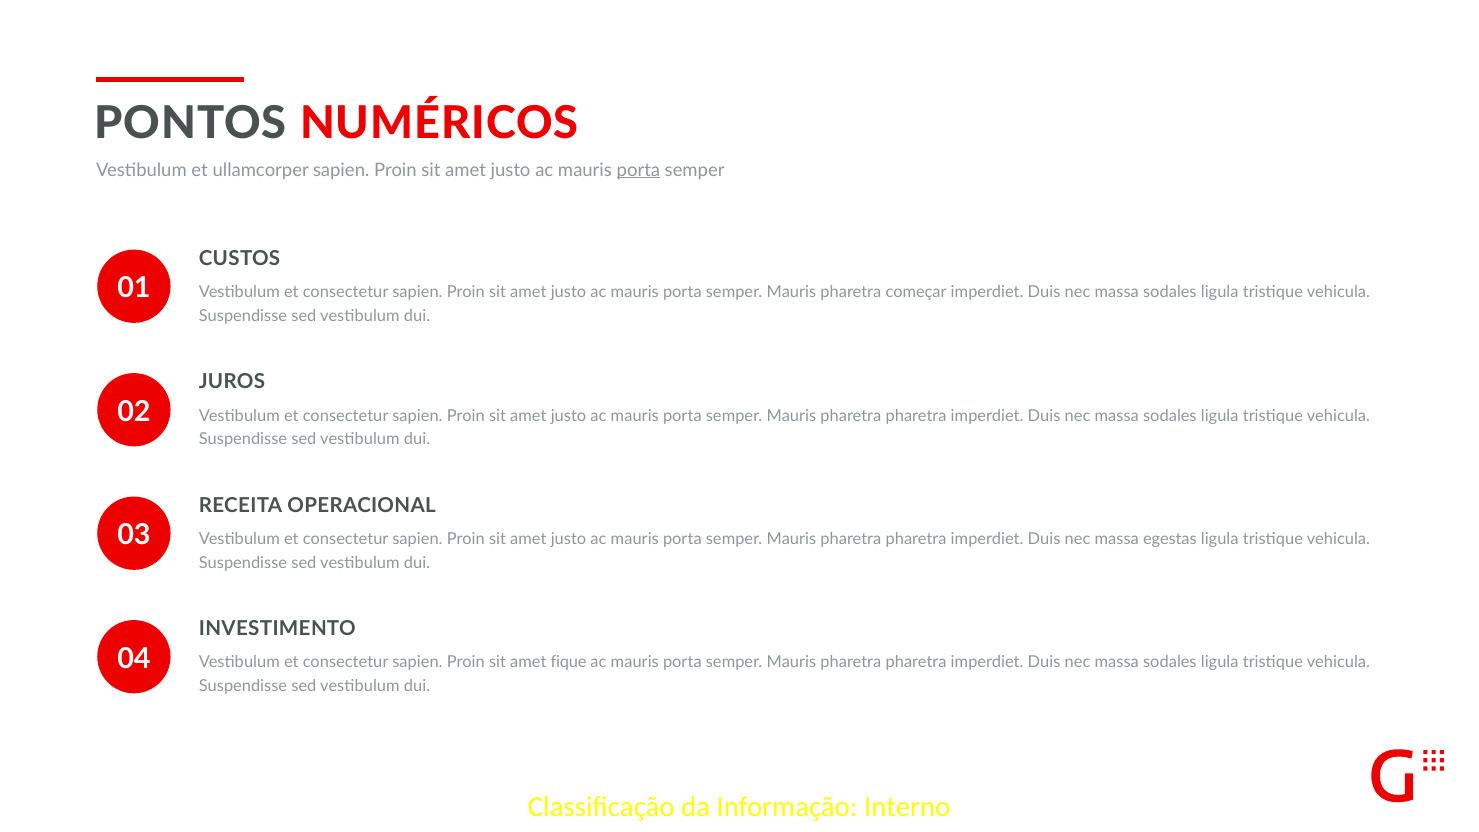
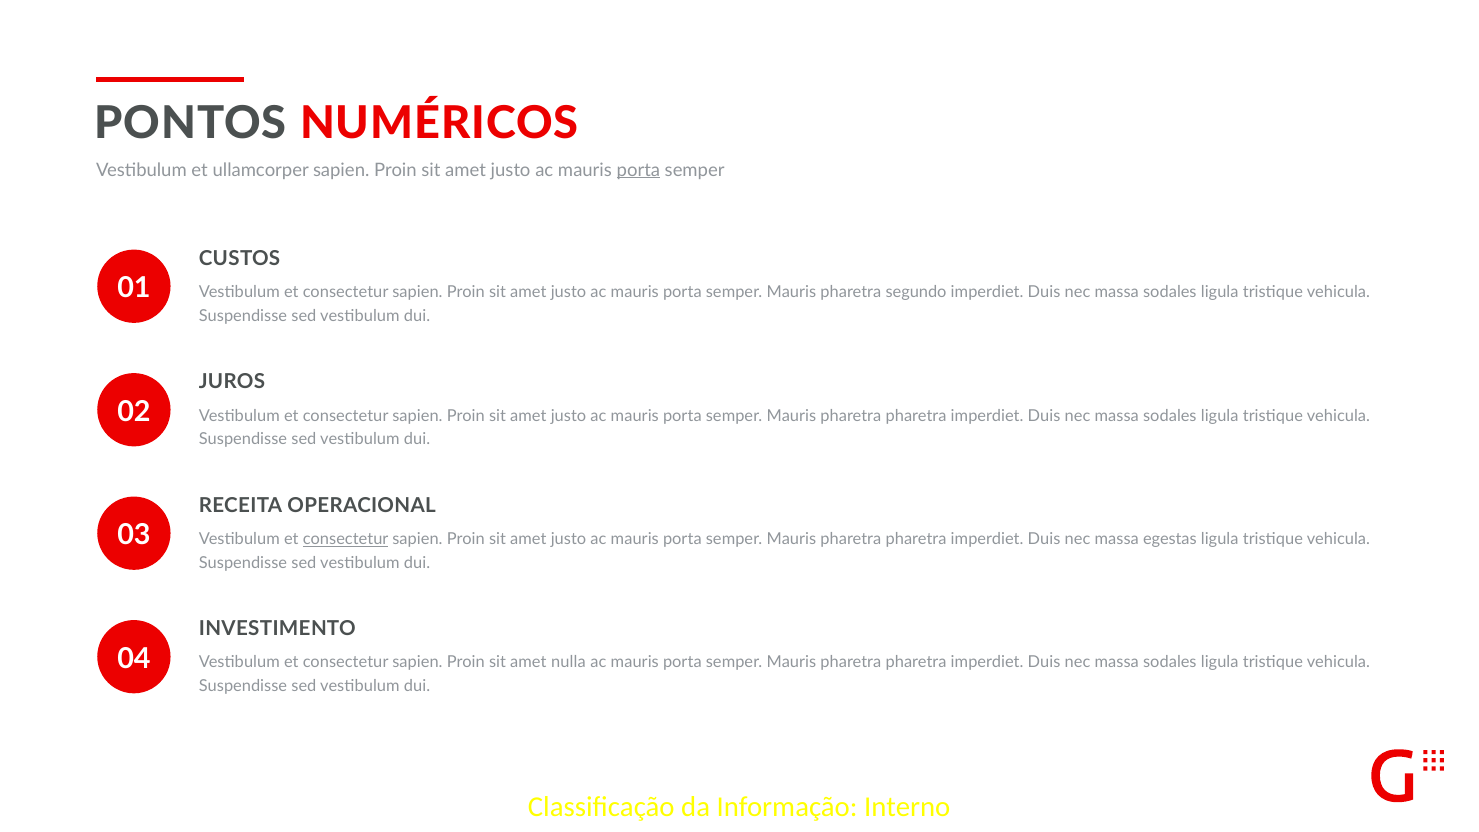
começar: começar -> segundo (916, 292)
consectetur underline: none -> present (346, 539)
fique: fique -> nulla (568, 663)
